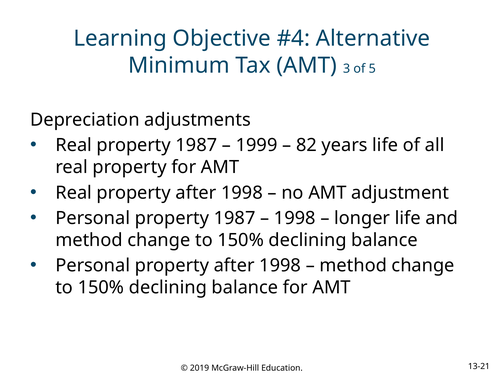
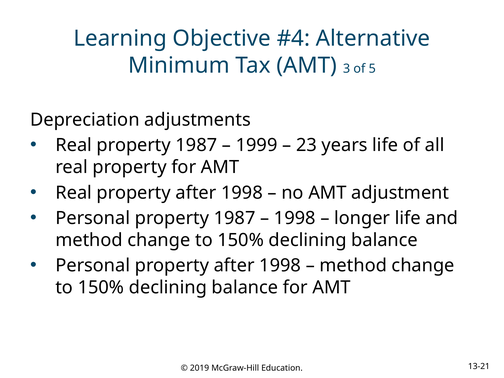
82: 82 -> 23 (306, 145)
